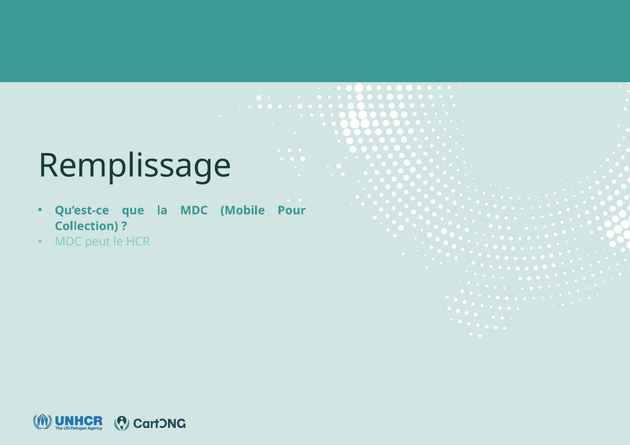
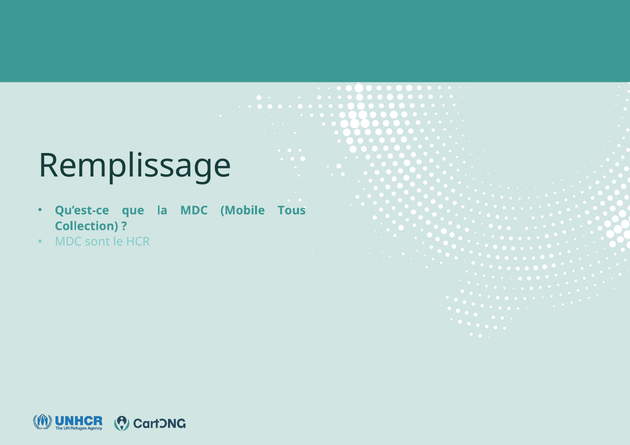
Pour: Pour -> Tous (292, 211)
peut: peut -> sont (97, 242)
